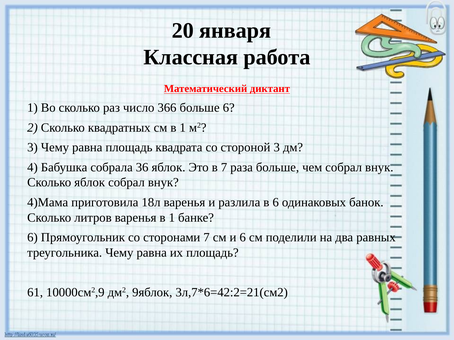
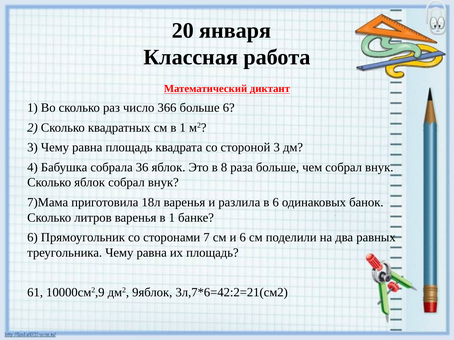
в 7: 7 -> 8 (224, 168)
4)Мама: 4)Мама -> 7)Мама (48, 203)
